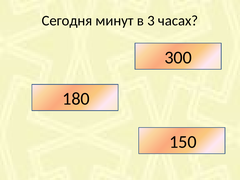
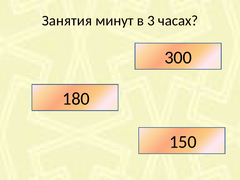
Сегодня: Сегодня -> Занятия (67, 21)
